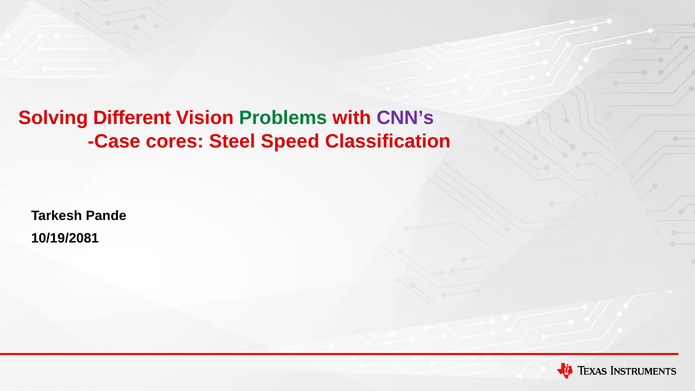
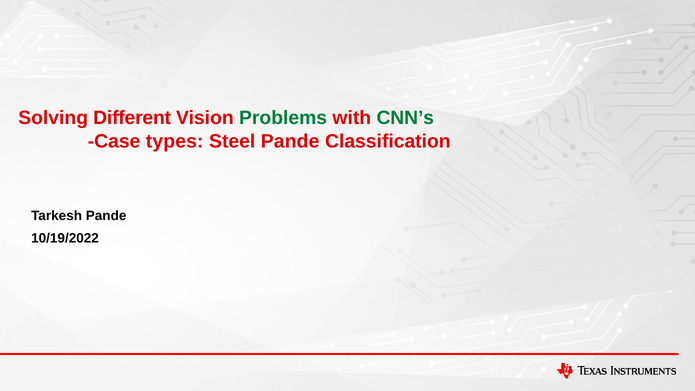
CNN’s colour: purple -> green (405, 118)
cores: cores -> types (175, 141)
Steel Speed: Speed -> Pande (290, 141)
10/19/2081: 10/19/2081 -> 10/19/2022 (65, 238)
